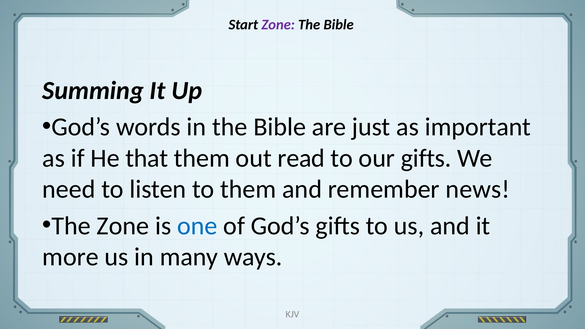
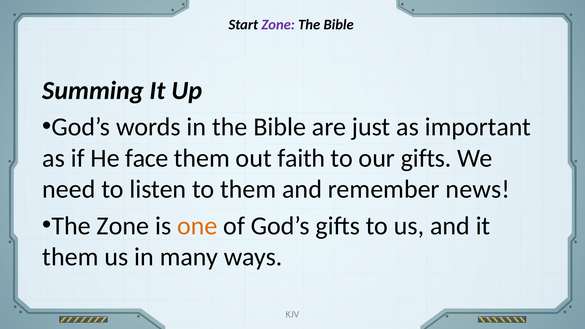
that: that -> face (147, 158)
read: read -> faith (301, 158)
one colour: blue -> orange (197, 226)
more: more -> them (70, 257)
